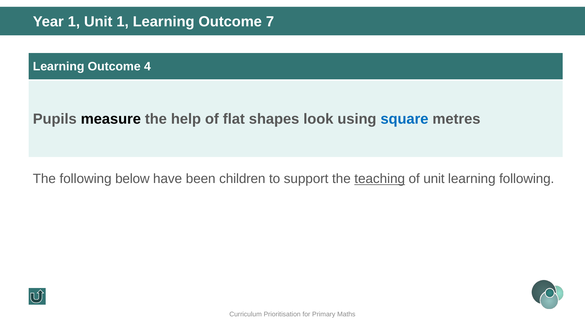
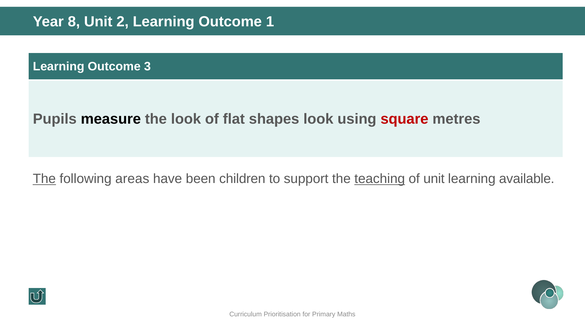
Year 1: 1 -> 8 (74, 22)
Unit 1: 1 -> 2 (123, 22)
7: 7 -> 1 (270, 22)
4: 4 -> 3 (147, 67)
the help: help -> look (186, 119)
square colour: blue -> red (404, 119)
The underline: none -> present (44, 179)
below: below -> areas (132, 179)
learning following: following -> available (527, 179)
